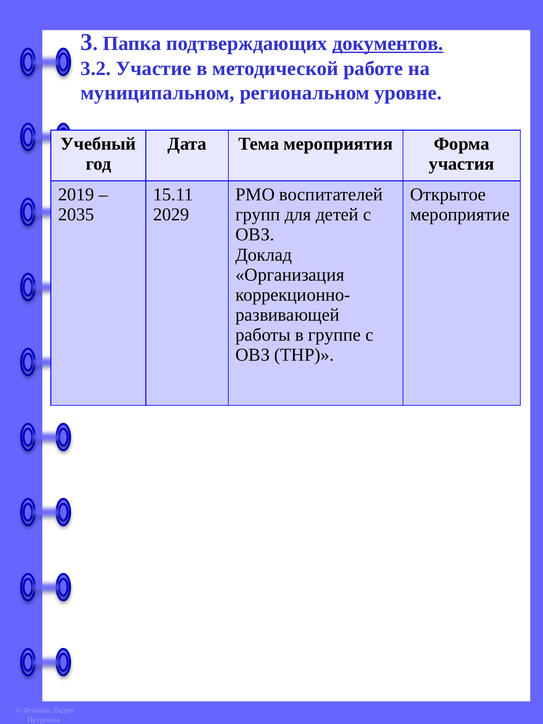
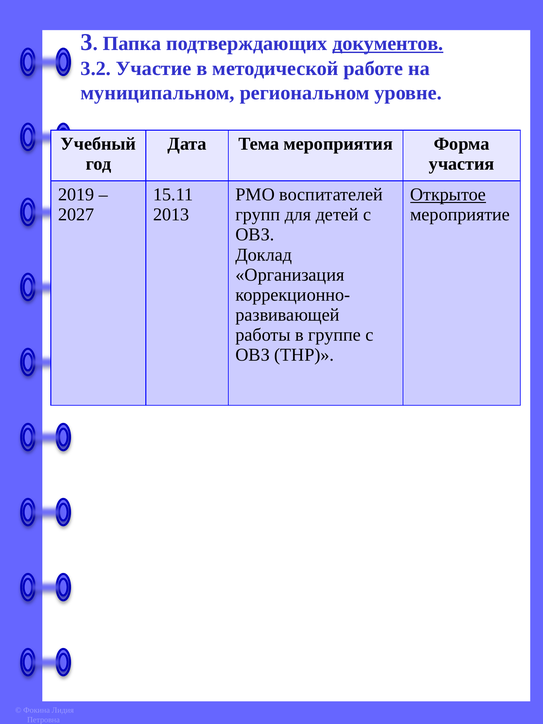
Открытое underline: none -> present (448, 195)
2035: 2035 -> 2027 (76, 215)
2029: 2029 -> 2013 (171, 215)
